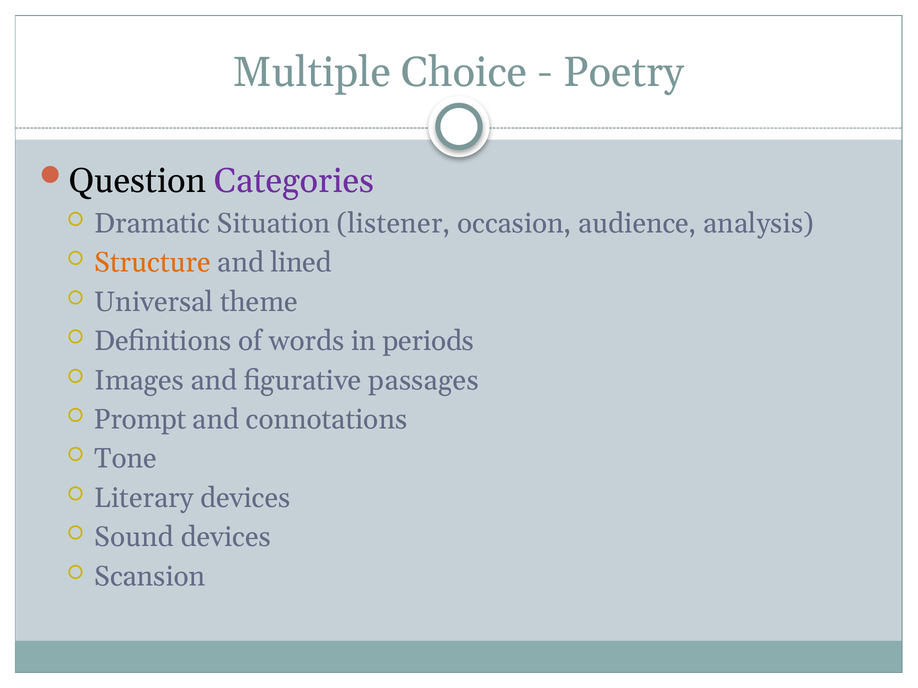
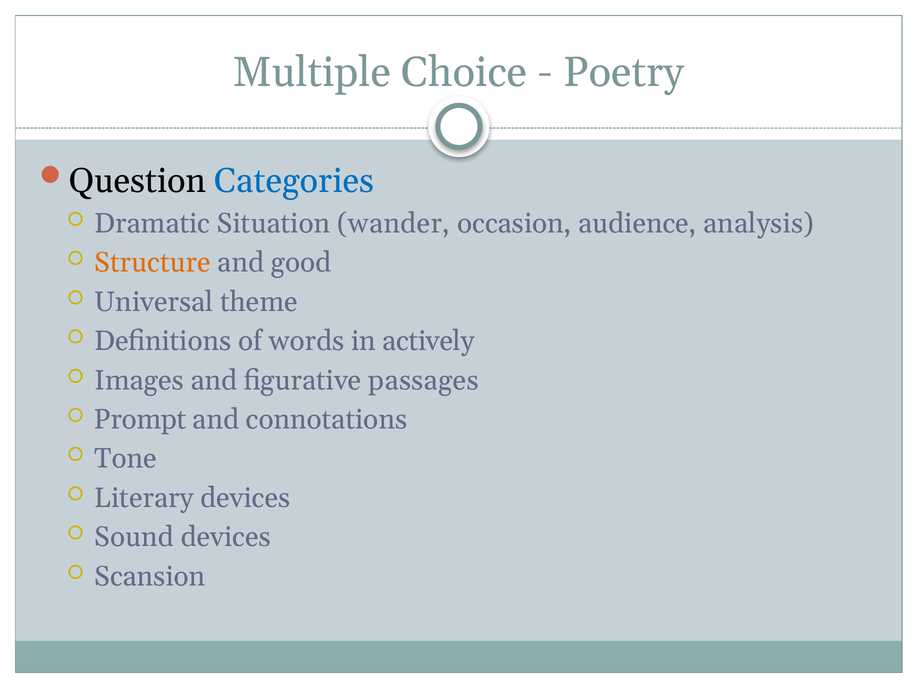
Categories colour: purple -> blue (294, 181)
listener: listener -> wander (394, 224)
lined: lined -> good (301, 263)
periods: periods -> actively (428, 341)
